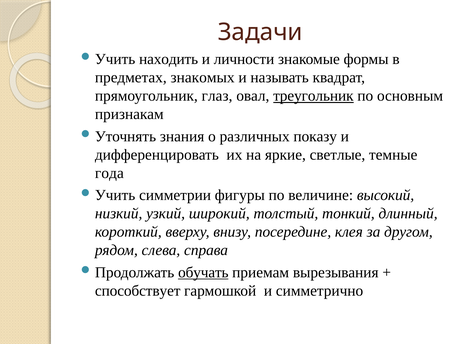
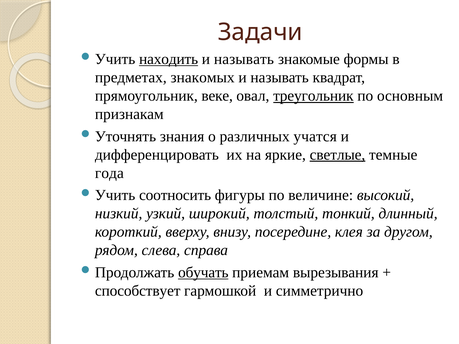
находить underline: none -> present (169, 59)
личности: личности -> называть (244, 59)
глаз: глаз -> веке (217, 96)
показу: показу -> учатся (315, 136)
светлые underline: none -> present (337, 155)
симметрии: симметрии -> соотносить (175, 195)
